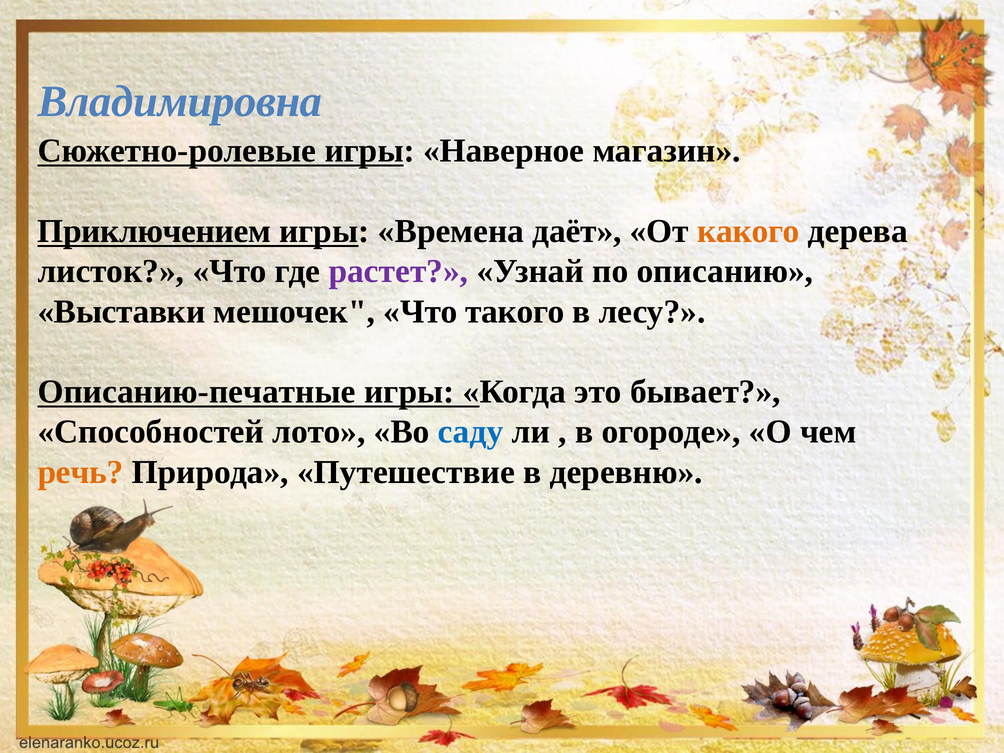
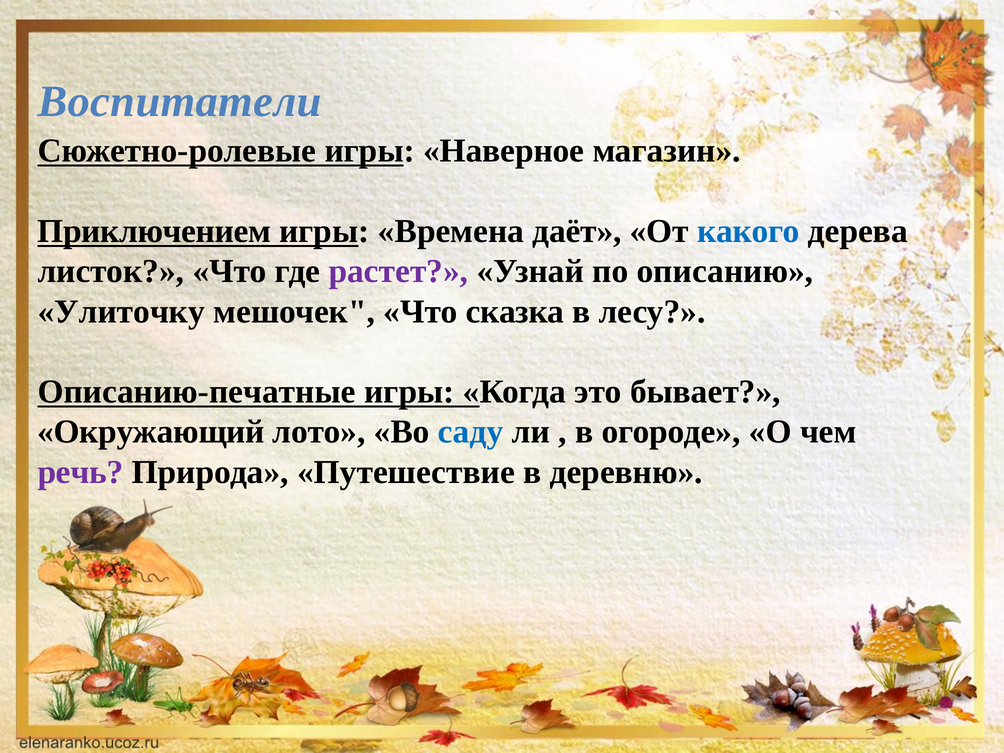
Владимировна: Владимировна -> Воспитатели (180, 101)
какого colour: orange -> blue (748, 231)
Выставки: Выставки -> Улиточку (121, 311)
такого: такого -> сказка (515, 311)
Способностей: Способностей -> Окружающий (151, 432)
речь colour: orange -> purple (81, 472)
